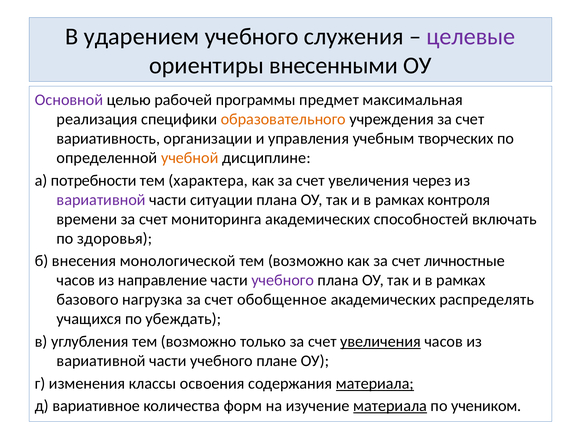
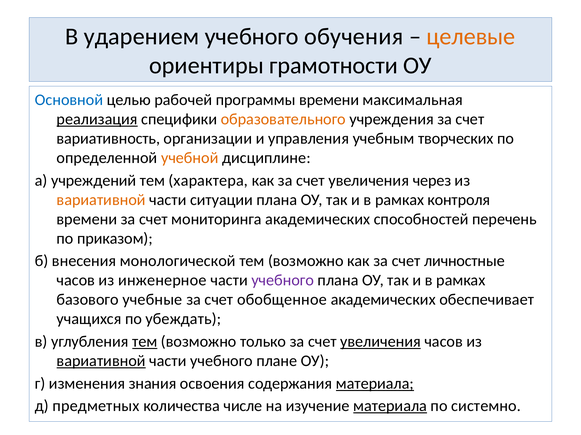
служения: служения -> обучения (354, 37)
целевые colour: purple -> orange (471, 37)
внесенными: внесенными -> грамотности (334, 66)
Основной colour: purple -> blue (69, 100)
программы предмет: предмет -> времени (329, 100)
реализация underline: none -> present (97, 119)
потребности: потребности -> учреждений (94, 181)
вариативной colour: purple -> orange (101, 200)
включать: включать -> перечень (504, 219)
здоровья: здоровья -> приказом (115, 239)
направление: направление -> инженерное (162, 281)
нагрузка: нагрузка -> учебные (152, 300)
распределять: распределять -> обеспечивает (487, 300)
тем underline: none -> present (145, 342)
вариативной underline: none -> present (101, 362)
классы: классы -> знания (153, 384)
вариативное: вариативное -> предметных (96, 407)
форм: форм -> числе (243, 407)
учеником: учеником -> системно (486, 407)
